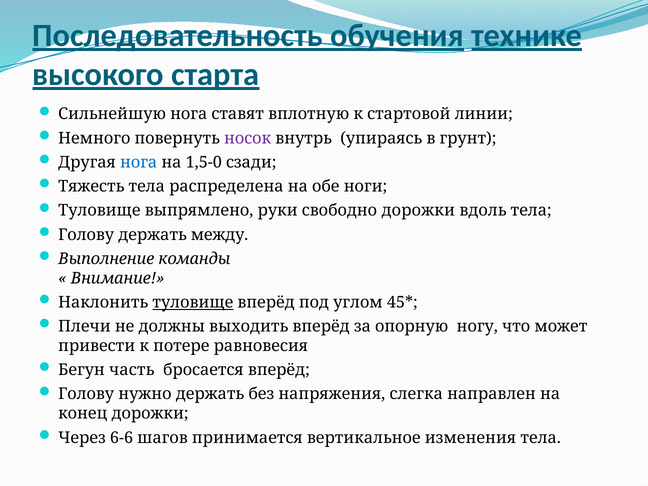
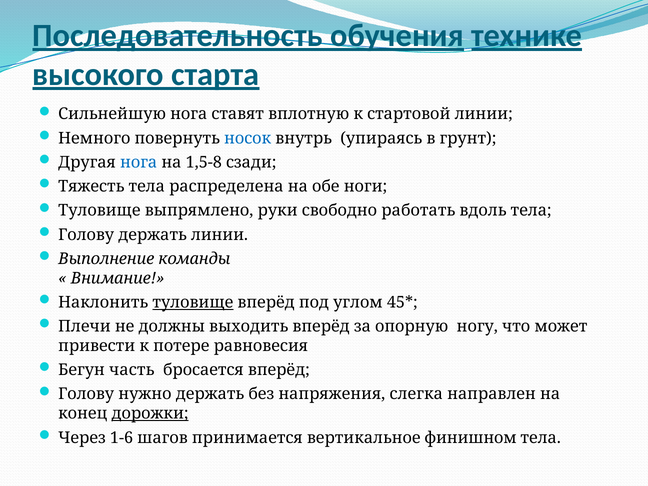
носок colour: purple -> blue (248, 138)
1,5-0: 1,5-0 -> 1,5-8 (204, 162)
свободно дорожки: дорожки -> работать (418, 211)
держать между: между -> линии (220, 235)
дорожки underline: none -> present (150, 414)
6-6: 6-6 -> 1-6 (122, 438)
изменения: изменения -> финишном (471, 438)
